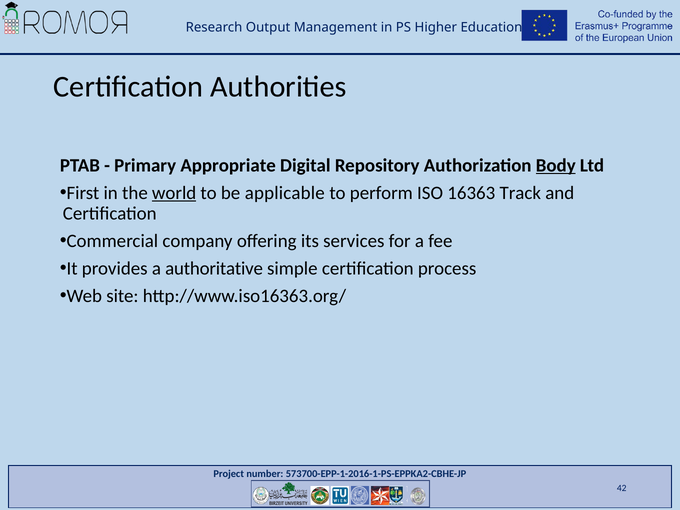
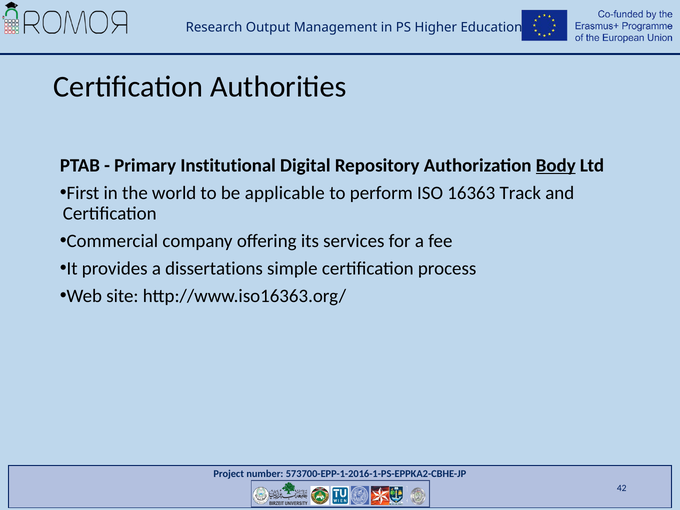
Appropriate: Appropriate -> Institutional (228, 165)
world underline: present -> none (174, 193)
authoritative: authoritative -> dissertations (214, 268)
